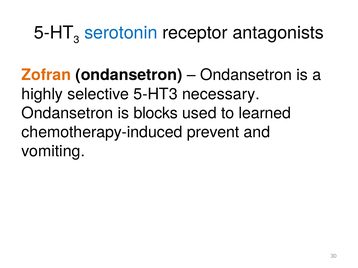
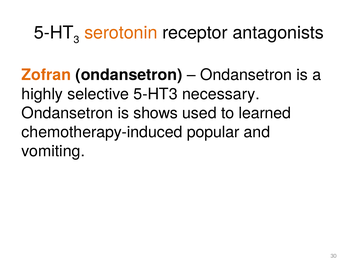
serotonin colour: blue -> orange (121, 33)
blocks: blocks -> shows (156, 113)
prevent: prevent -> popular (213, 132)
